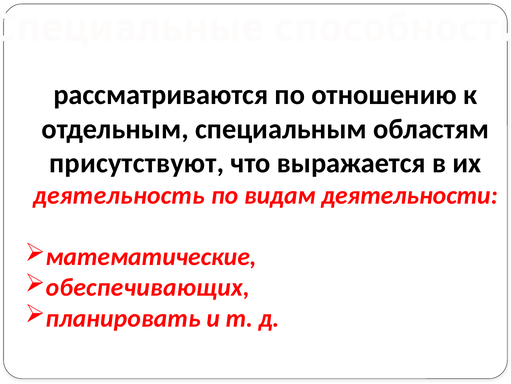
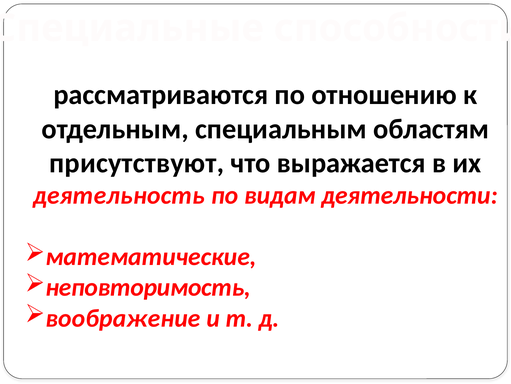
обеспечивающих: обеспечивающих -> неповторимость (148, 287)
планировать: планировать -> воображение (123, 318)
